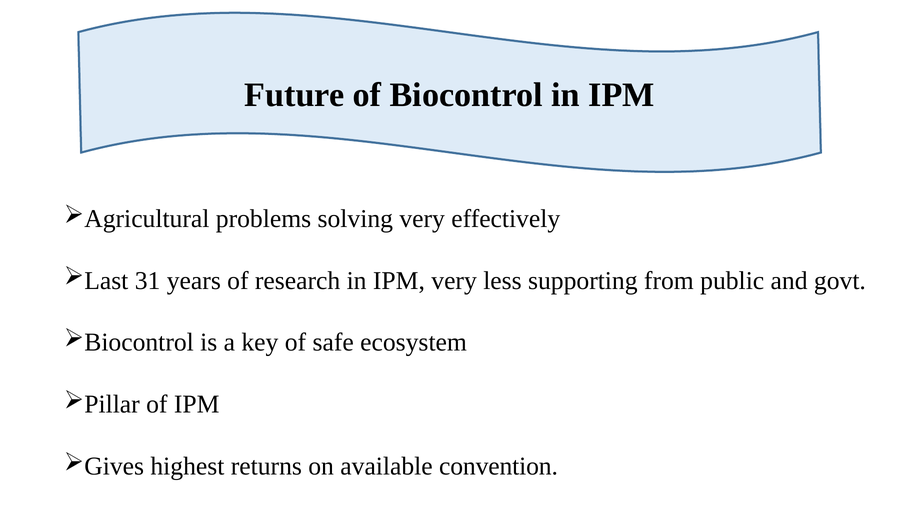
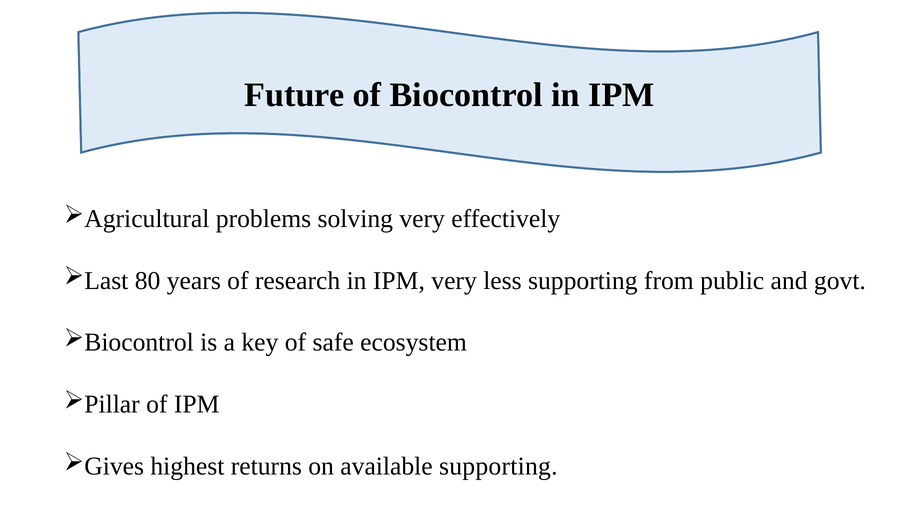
31: 31 -> 80 (148, 280)
available convention: convention -> supporting (498, 466)
